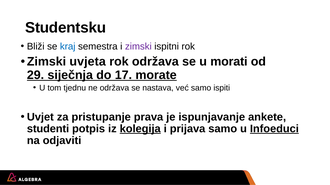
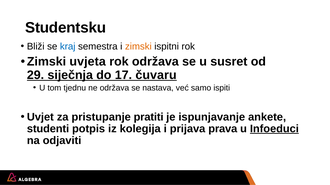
zimski colour: purple -> orange (138, 47)
morati: morati -> susret (229, 62)
morate: morate -> čuvaru (156, 75)
prava: prava -> pratiti (149, 117)
kolegija underline: present -> none (140, 129)
prijava samo: samo -> prava (223, 129)
